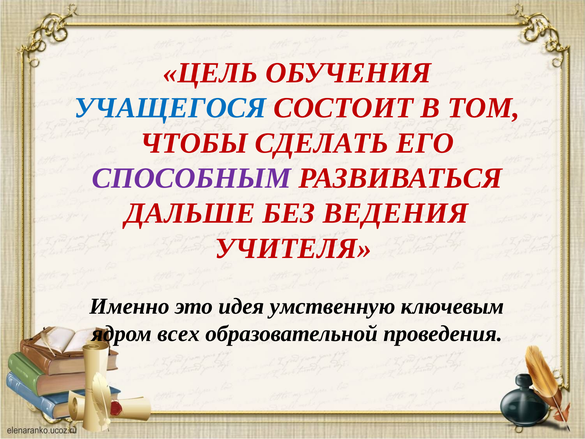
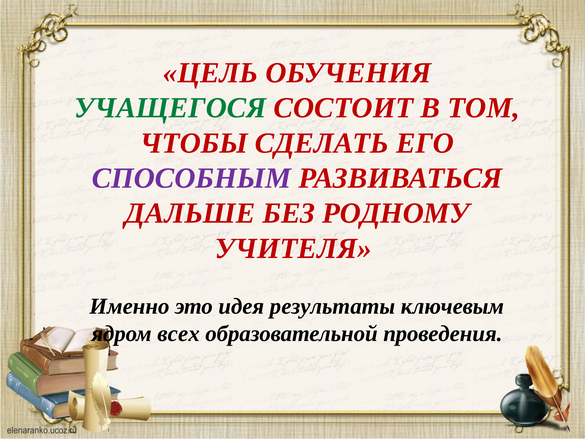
УЧАЩЕГОСЯ colour: blue -> green (170, 108)
ВЕДЕНИЯ: ВЕДЕНИЯ -> РОДНОМУ (396, 213)
умственную: умственную -> результаты (333, 306)
